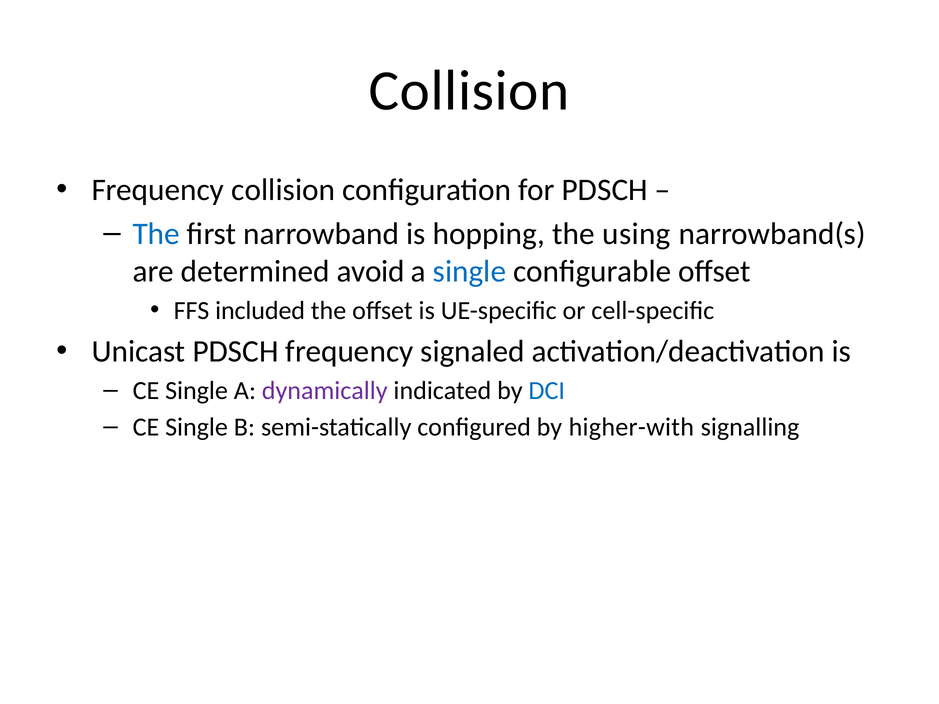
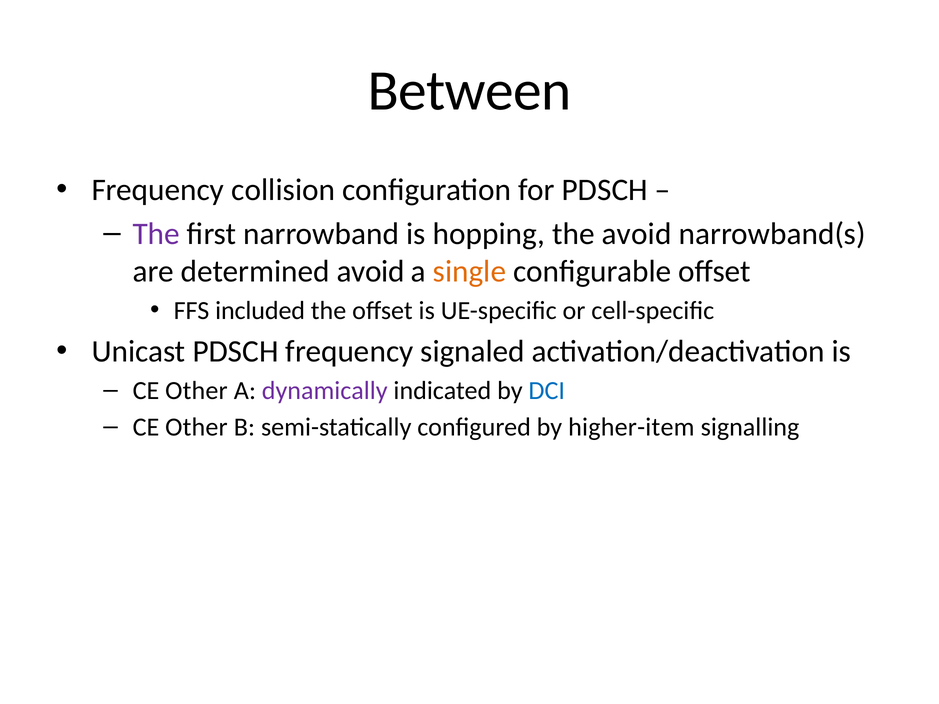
Collision: Collision -> Between (470, 91)
The colour: blue -> purple (156, 234)
the using: using -> avoid (637, 234)
single colour: blue -> orange (470, 271)
Single: Single -> Other (196, 391)
Single: Single -> Other (196, 428)
higher-with: higher-with -> higher-item (631, 428)
